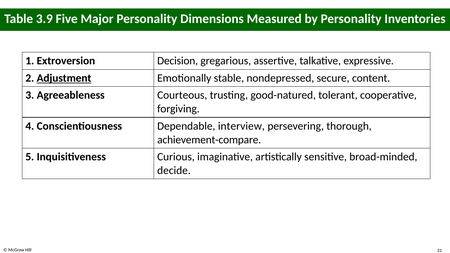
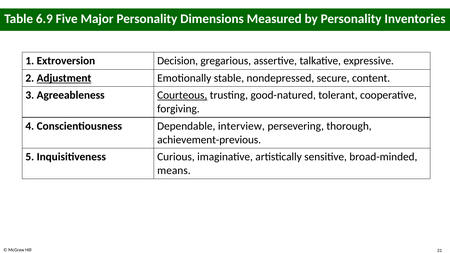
3.9: 3.9 -> 6.9 (44, 19)
Courteous underline: none -> present (182, 95)
achievement-compare: achievement-compare -> achievement-previous (209, 140)
decide: decide -> means (174, 171)
